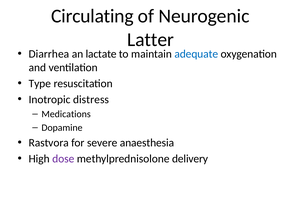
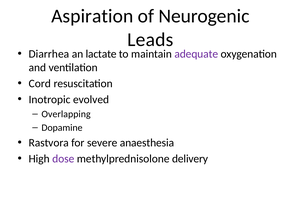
Circulating: Circulating -> Aspiration (92, 16)
Latter: Latter -> Leads (150, 40)
adequate colour: blue -> purple (196, 54)
Type: Type -> Cord (40, 83)
distress: distress -> evolved (91, 99)
Medications: Medications -> Overlapping (66, 114)
